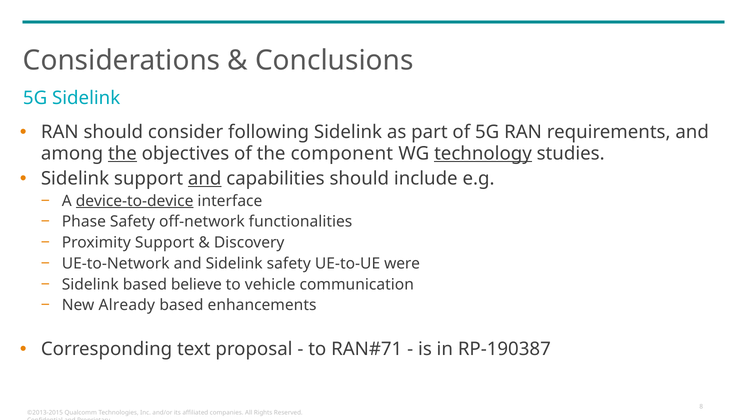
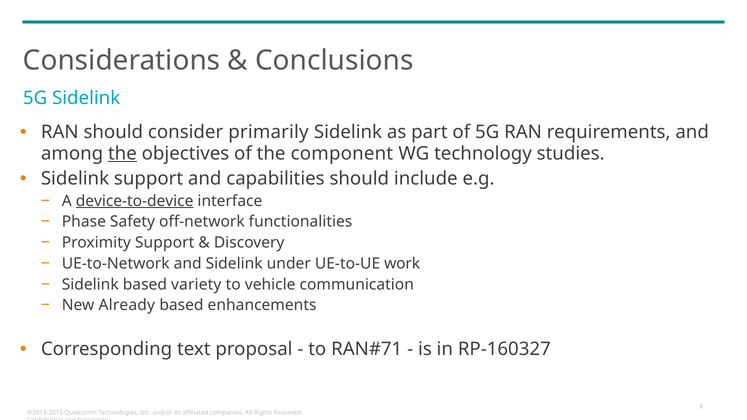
following: following -> primarily (268, 132)
technology underline: present -> none (483, 153)
and underline: present -> none (205, 178)
Sidelink safety: safety -> under (289, 264)
were: were -> work (402, 264)
believe: believe -> variety (196, 284)
RP-190387: RP-190387 -> RP-160327 (504, 349)
